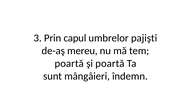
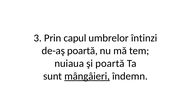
pajişti: pajişti -> întinzi (144, 38)
de-aş mereu: mereu -> poartă (82, 51)
poartă: poartă -> nuiaua (69, 64)
mângâieri underline: none -> present (87, 76)
